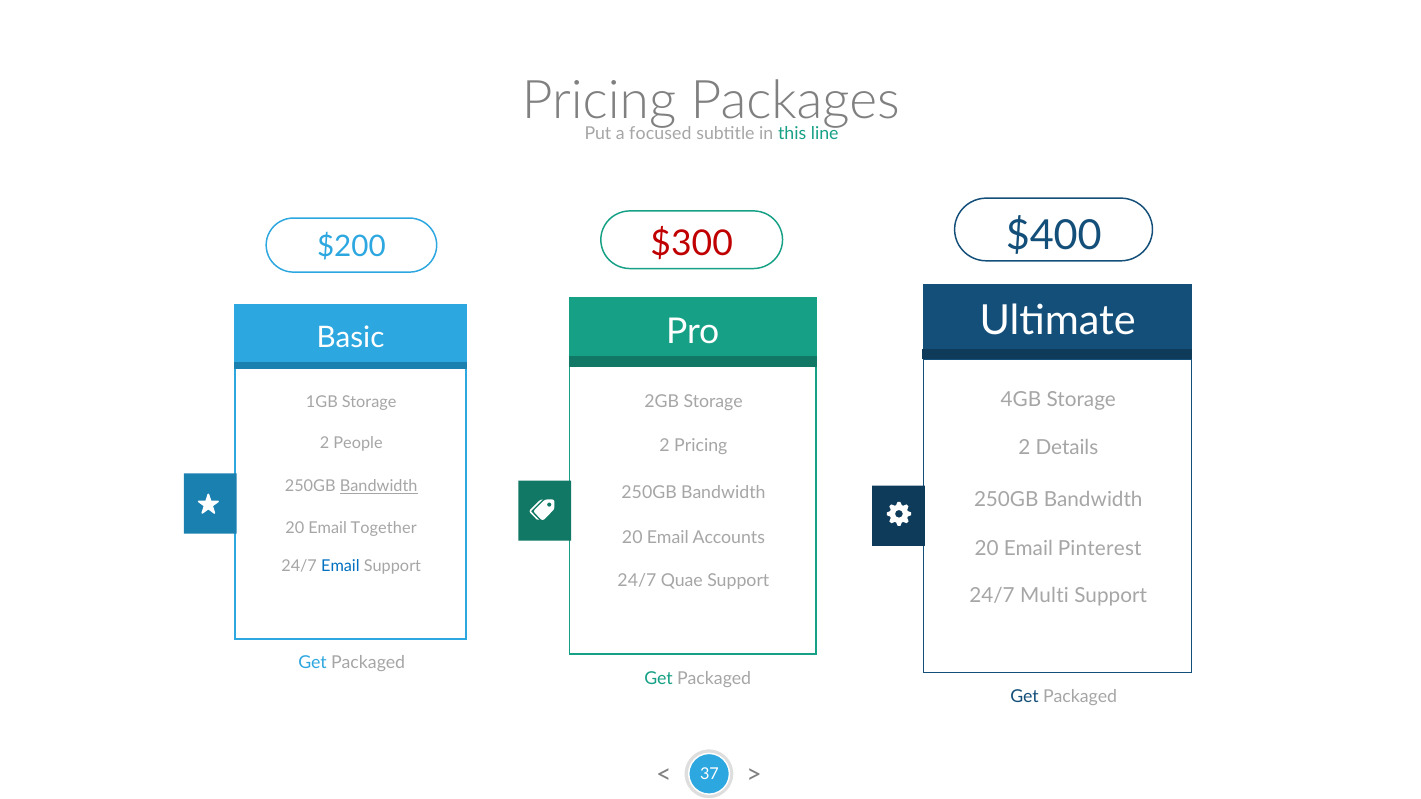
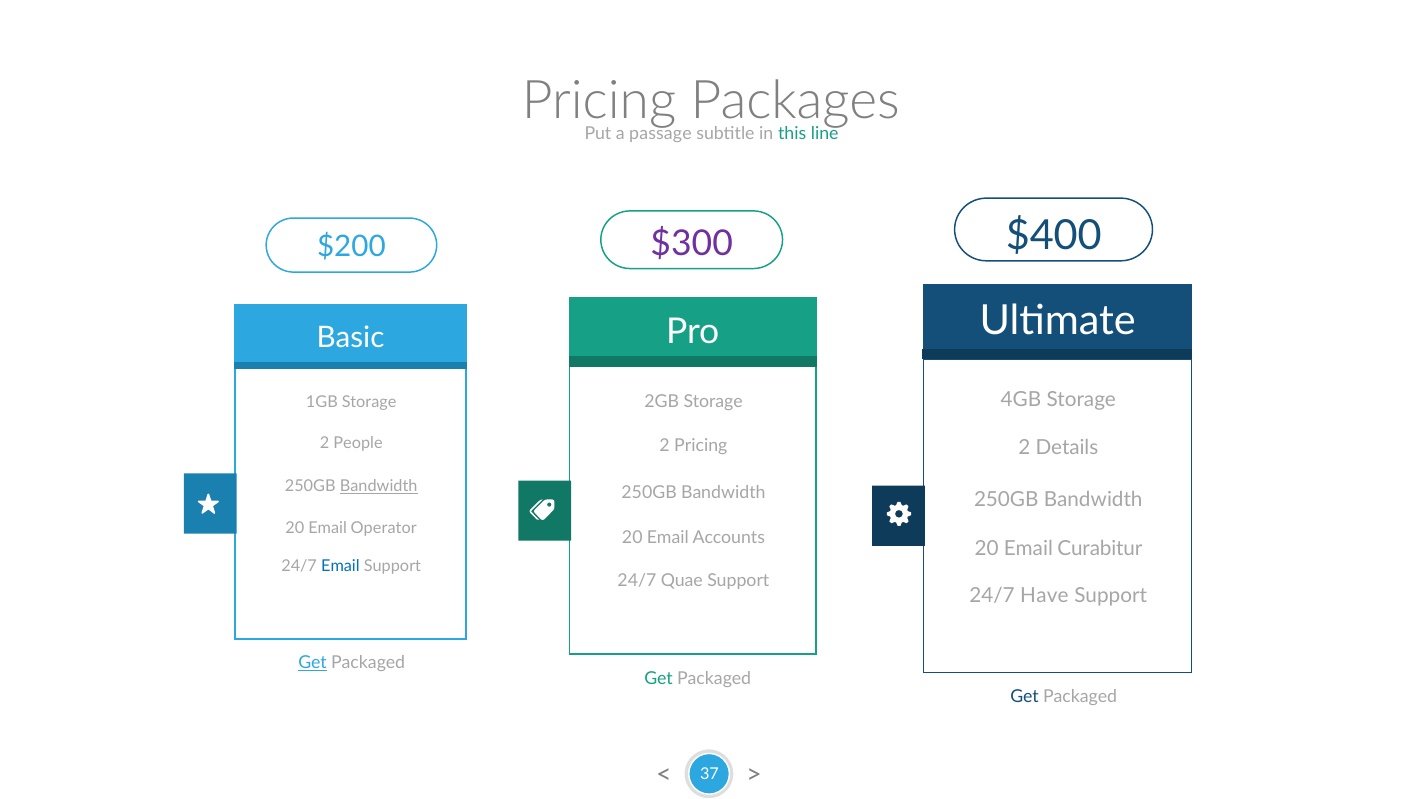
focused: focused -> passage (660, 134)
$300 colour: red -> purple (692, 244)
Together: Together -> Operator (384, 528)
Pinterest: Pinterest -> Curabitur (1100, 549)
Multi: Multi -> Have (1044, 596)
Get underline: none -> present (313, 663)
